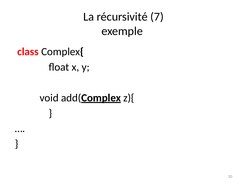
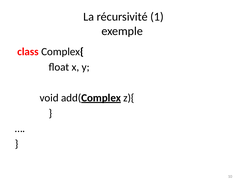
7: 7 -> 1 (157, 17)
